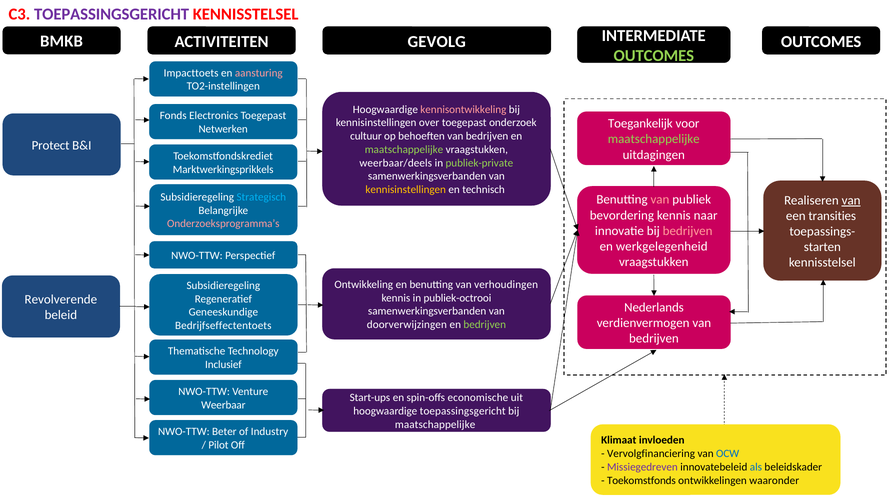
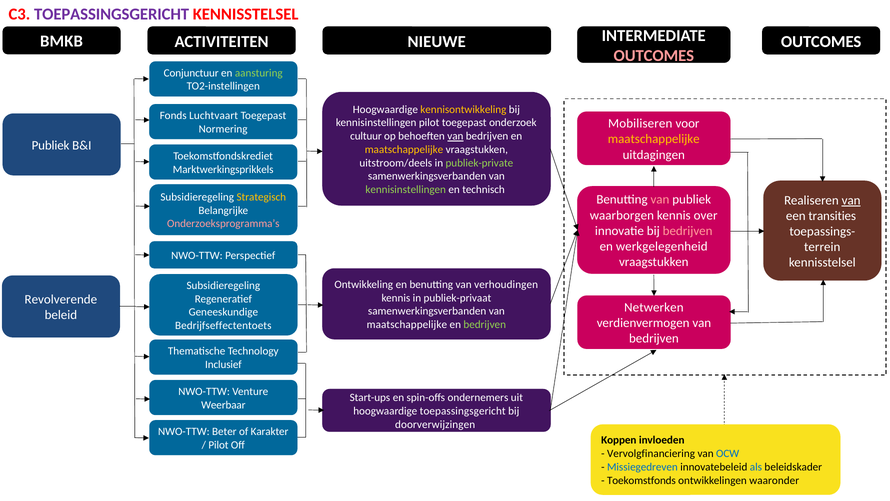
GEVOLG: GEVOLG -> NIEUWE (437, 42)
OUTCOMES colour: light green -> pink (654, 56)
Impacttoets: Impacttoets -> Conjunctuur (191, 73)
aansturing colour: pink -> light green (259, 73)
kennisontwikkeling colour: pink -> yellow (463, 109)
Electronics: Electronics -> Luchtvaart (214, 116)
kennisinstellingen over: over -> pilot (429, 123)
Toegankelijk: Toegankelijk -> Mobiliseren (640, 123)
Netwerken: Netwerken -> Normering (223, 129)
van underline: none -> present (455, 136)
maatschappelijke colour: light green -> yellow (654, 139)
Protect: Protect -> Publiek (51, 145)
maatschappelijke colour: light green -> yellow (404, 149)
weerbaar/deels: weerbaar/deels -> uitstroom/deels (396, 163)
kennisinstellingen colour: yellow -> light green (406, 189)
Strategisch colour: light blue -> yellow (261, 197)
bevordering: bevordering -> waarborgen (622, 215)
naar: naar -> over (706, 215)
starten: starten -> terrein (822, 247)
publiek-octrooi: publiek-octrooi -> publiek-privaat (457, 298)
Nederlands: Nederlands -> Netwerken (654, 307)
doorverwijzingen: doorverwijzingen -> maatschappelijke (407, 324)
economische: economische -> ondernemers (478, 397)
maatschappelijke: maatschappelijke -> doorverwijzingen (435, 424)
Industry: Industry -> Karakter (270, 431)
Klimaat: Klimaat -> Koppen (619, 440)
Missiegedreven colour: purple -> blue (642, 467)
